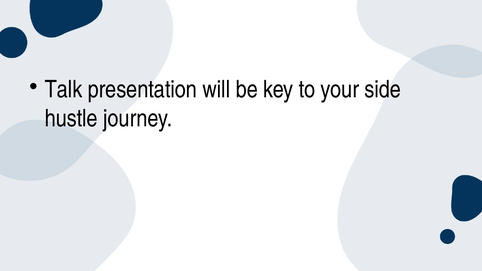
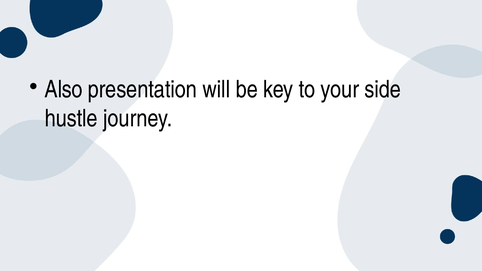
Talk: Talk -> Also (64, 89)
